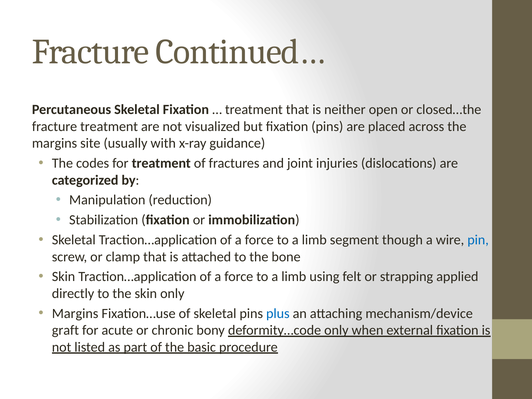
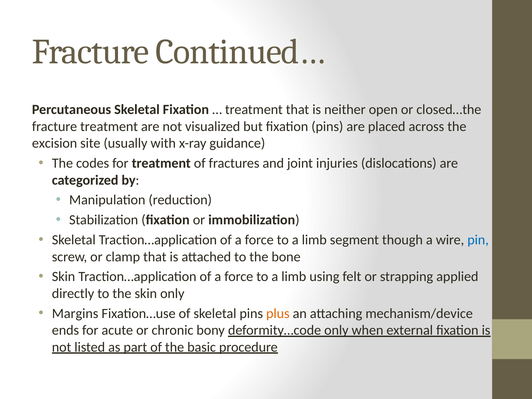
margins: margins -> excision (55, 143)
plus colour: blue -> orange (278, 313)
graft: graft -> ends (65, 330)
